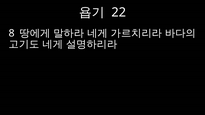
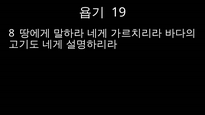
22: 22 -> 19 (119, 12)
